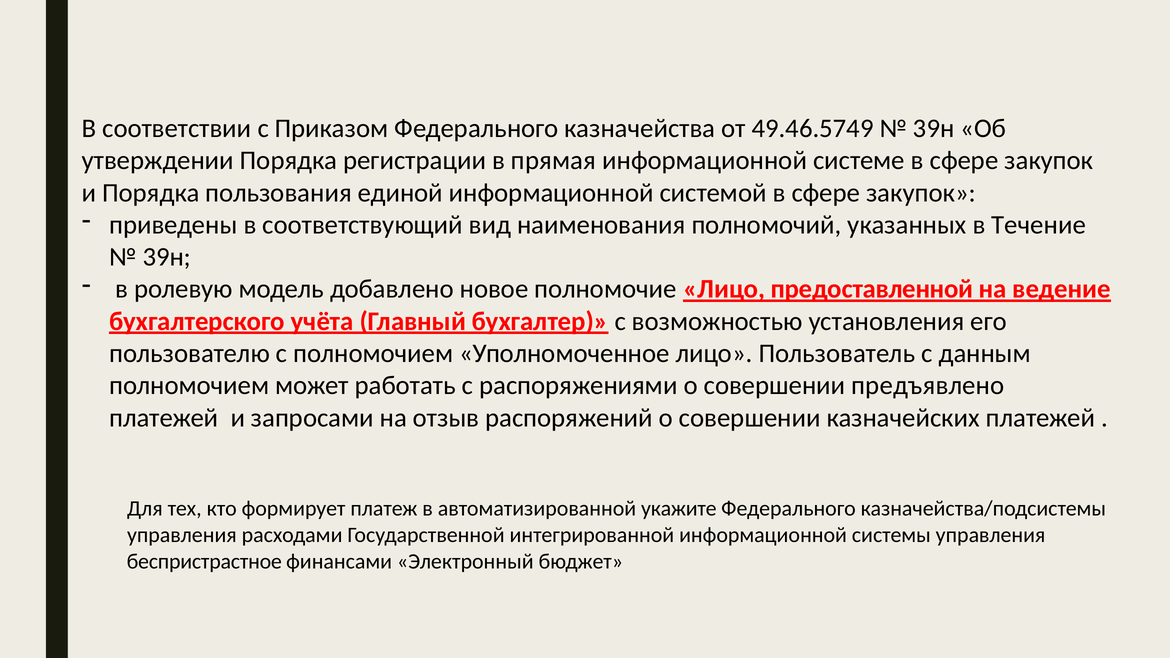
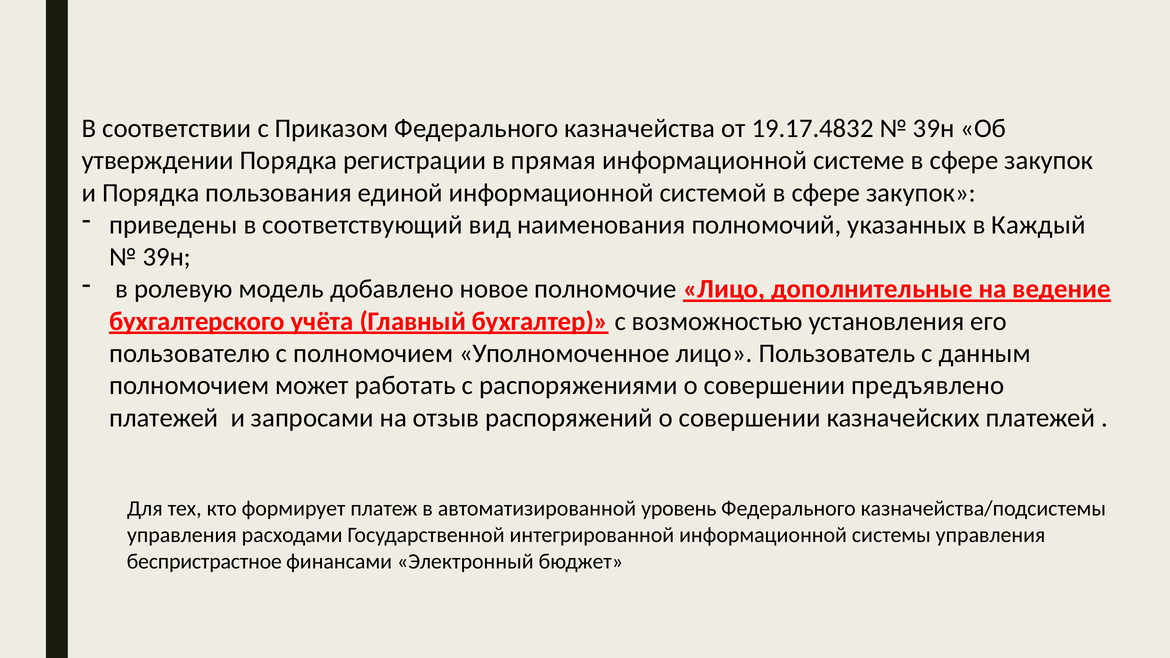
49.46.5749: 49.46.5749 -> 19.17.4832 (813, 128)
Течение: Течение -> Каждый (1039, 225)
предоставленной: предоставленной -> дополнительные (872, 289)
укажите: укажите -> уровень (679, 509)
